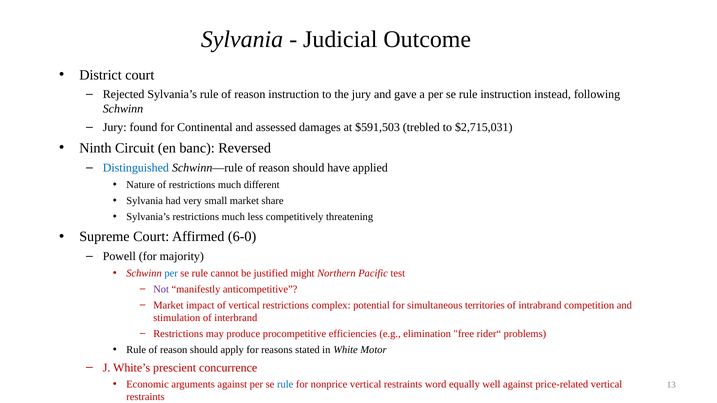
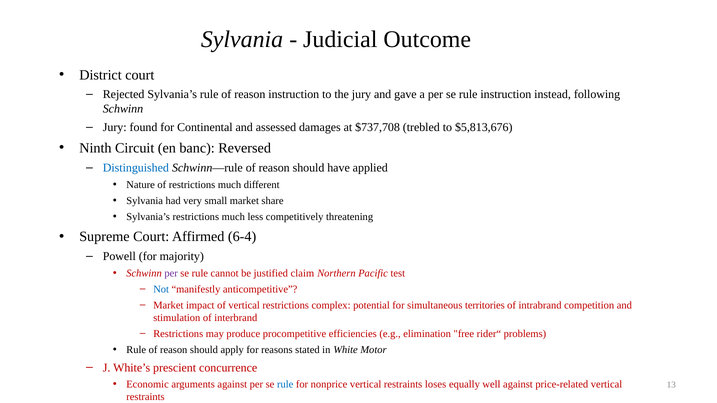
$591,503: $591,503 -> $737,708 (378, 127)
$2,715,031: $2,715,031 -> $5,813,676 (484, 127)
6-0: 6-0 -> 6-4 (242, 237)
per colour: blue -> purple (171, 273)
might: might -> claim (302, 273)
Not colour: purple -> blue (161, 289)
word: word -> loses (436, 385)
